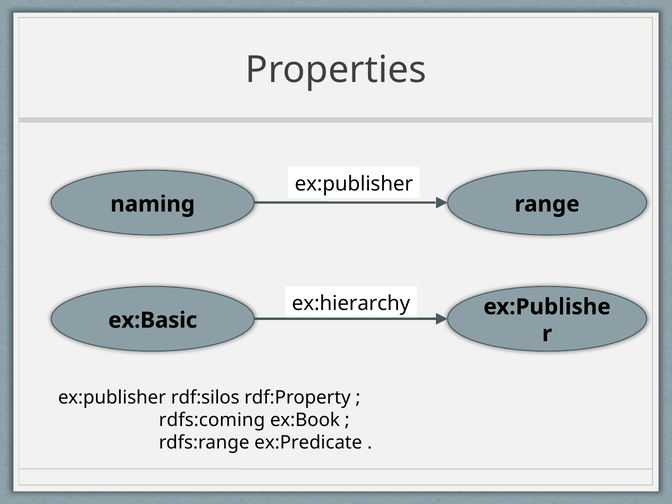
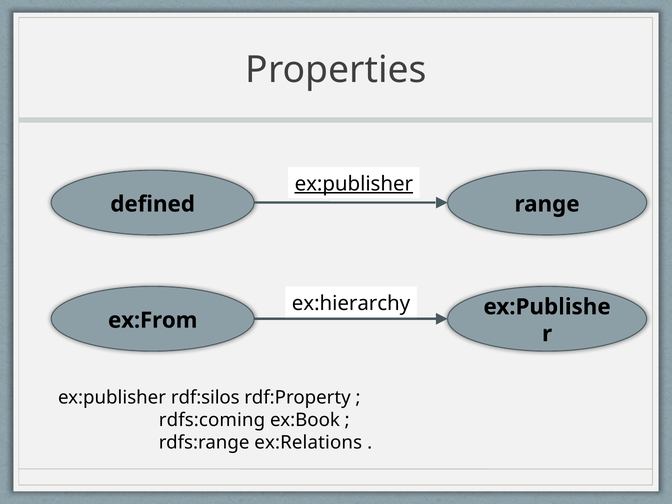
ex:publisher underline: none -> present (354, 184)
naming: naming -> defined (153, 204)
ex:Basic: ex:Basic -> ex:From (153, 320)
ex:Predicate: ex:Predicate -> ex:Relations (308, 442)
